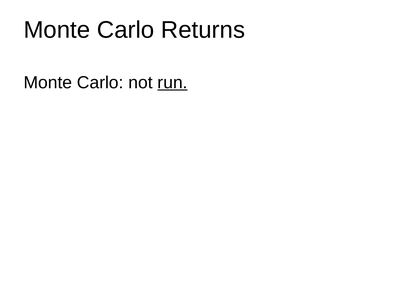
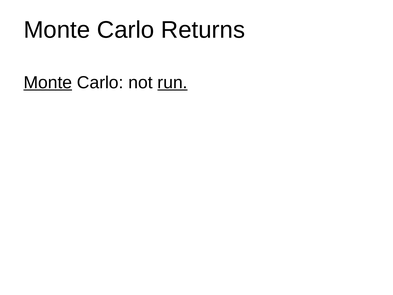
Monte underline: none -> present (48, 82)
